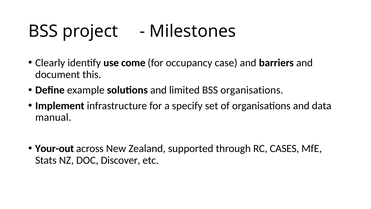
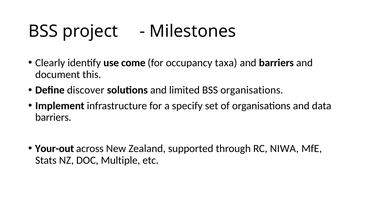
case: case -> taxa (226, 63)
example: example -> discover (86, 90)
manual: manual -> barriers (53, 117)
CASES: CASES -> NIWA (284, 148)
Discover: Discover -> Multiple (120, 160)
